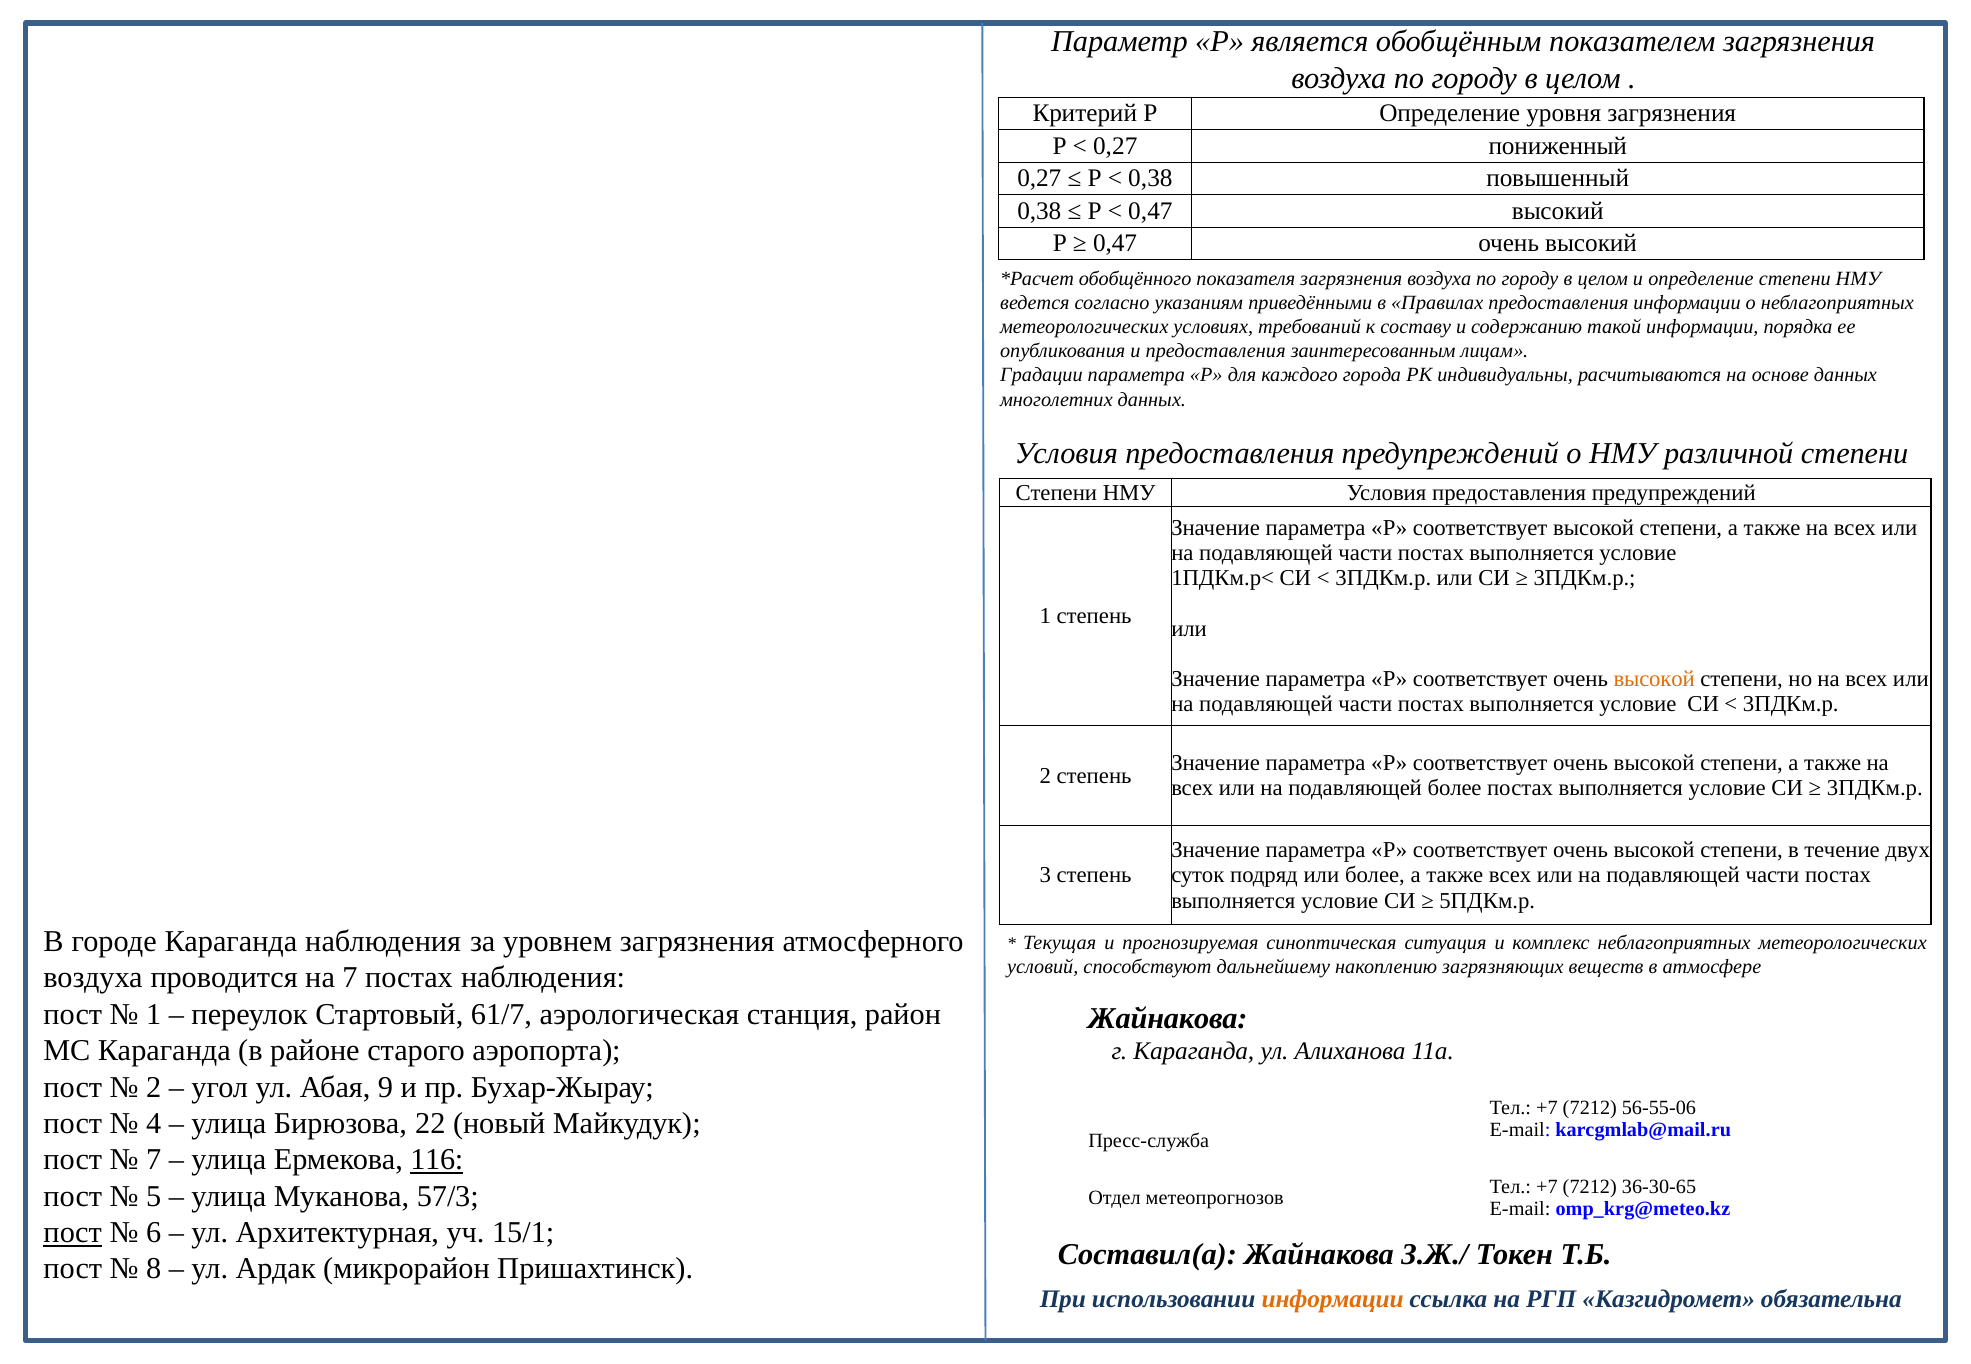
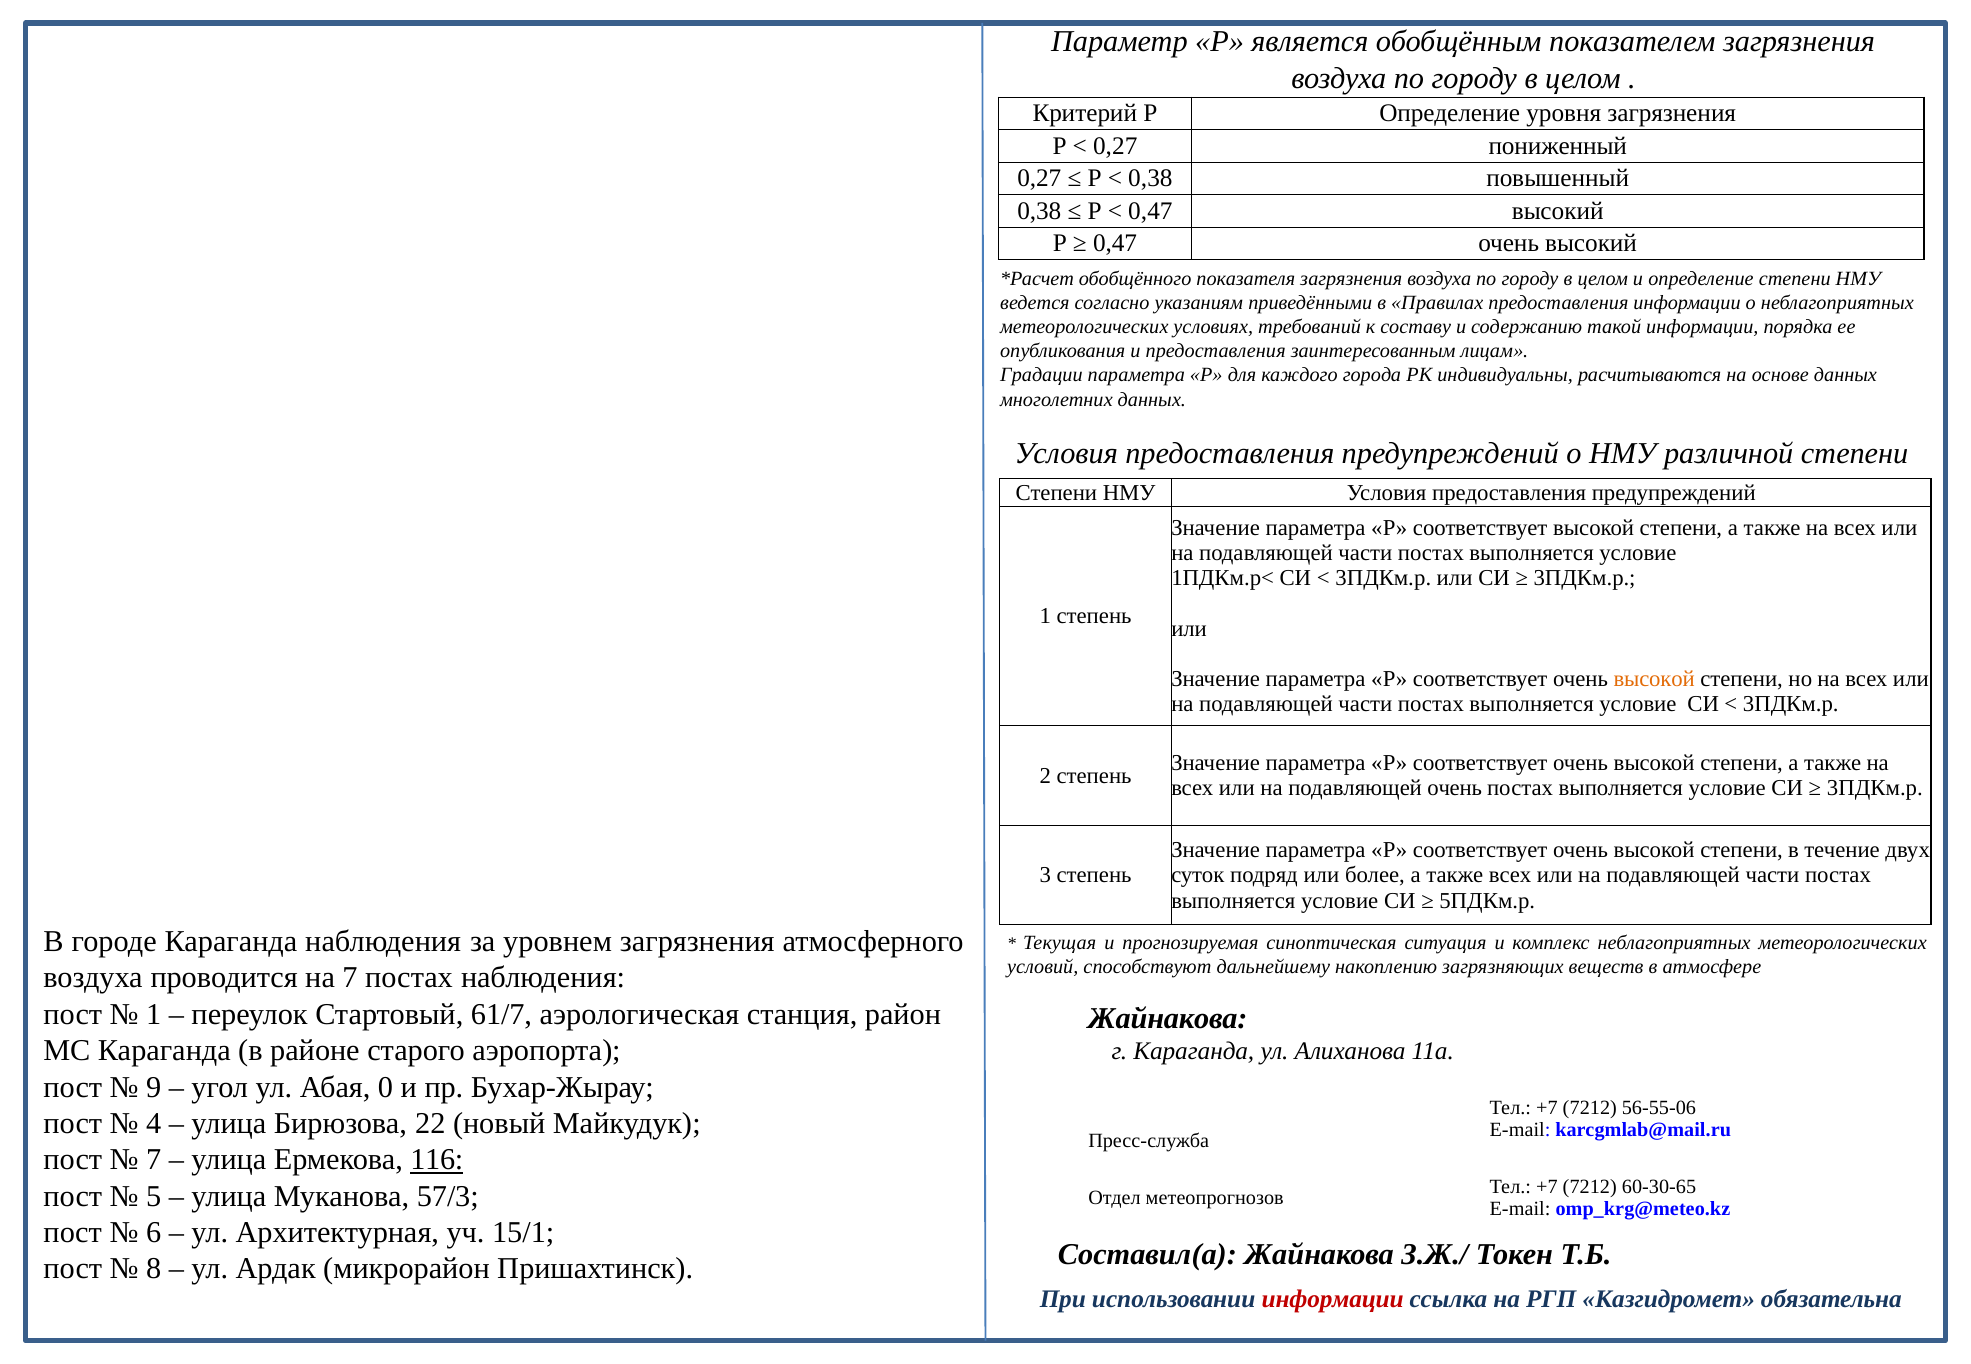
подавляющей более: более -> очень (1455, 789)
2: 2 -> 9 (154, 1087)
9: 9 -> 0 (386, 1087)
36-30-65: 36-30-65 -> 60-30-65 (1659, 1187)
пост underline: present -> none (73, 1233)
информации colour: orange -> red (1333, 1299)
